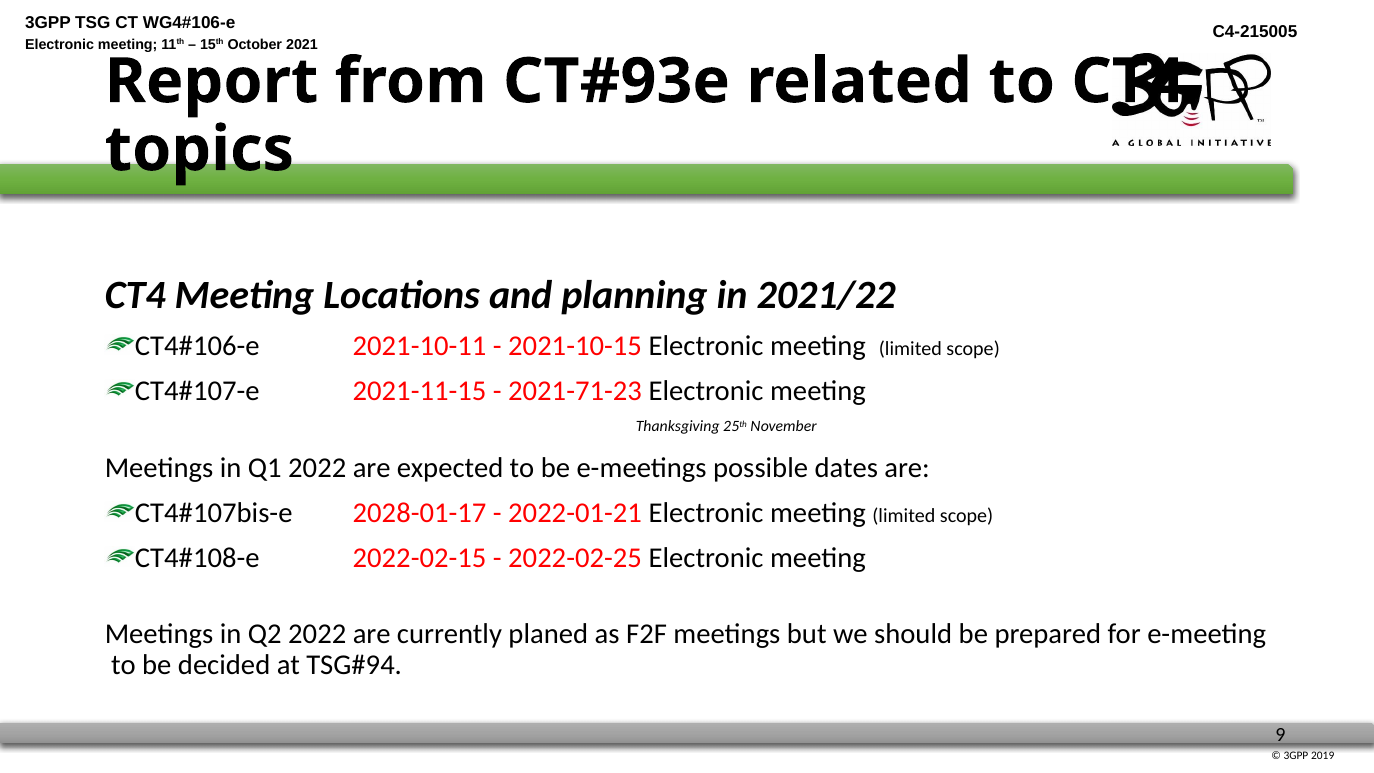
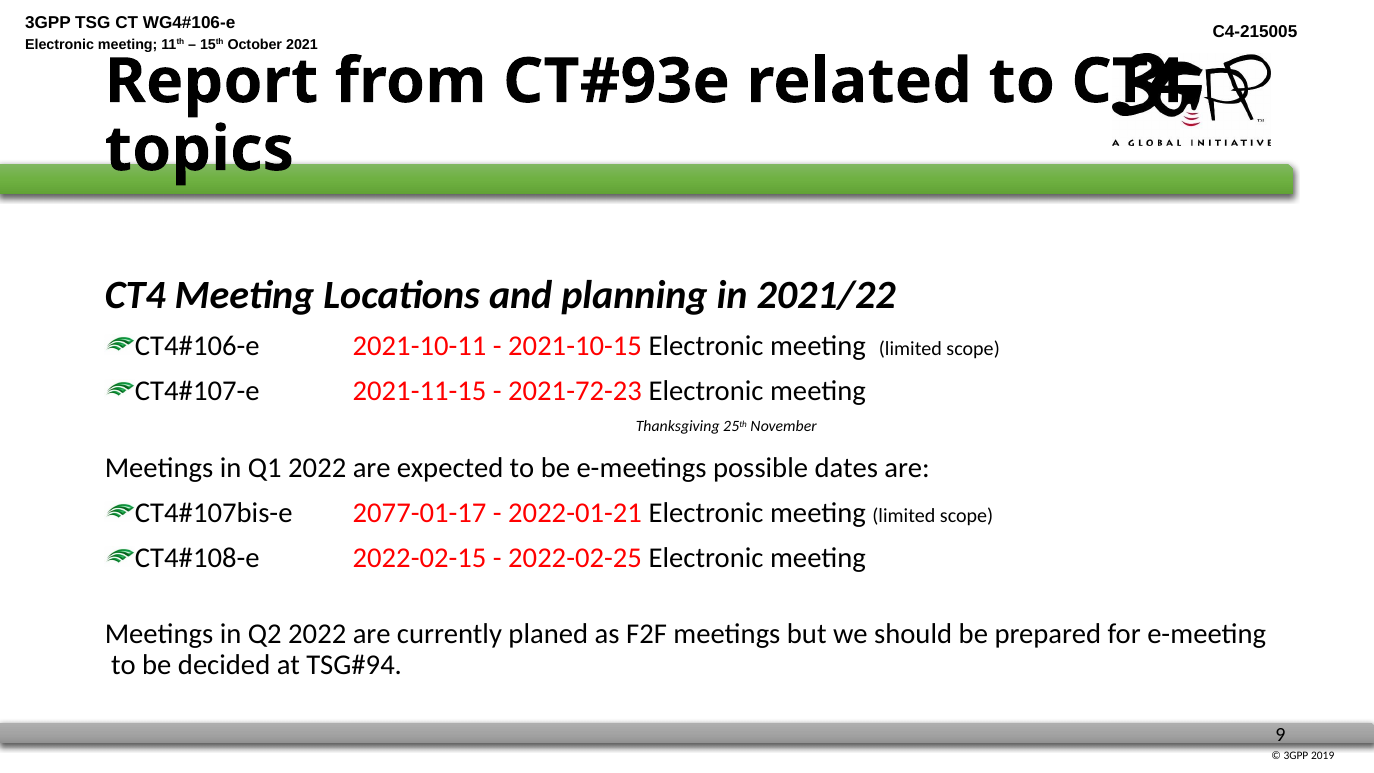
2021-71-23: 2021-71-23 -> 2021-72-23 (575, 391)
2028-01-17: 2028-01-17 -> 2077-01-17 (420, 513)
